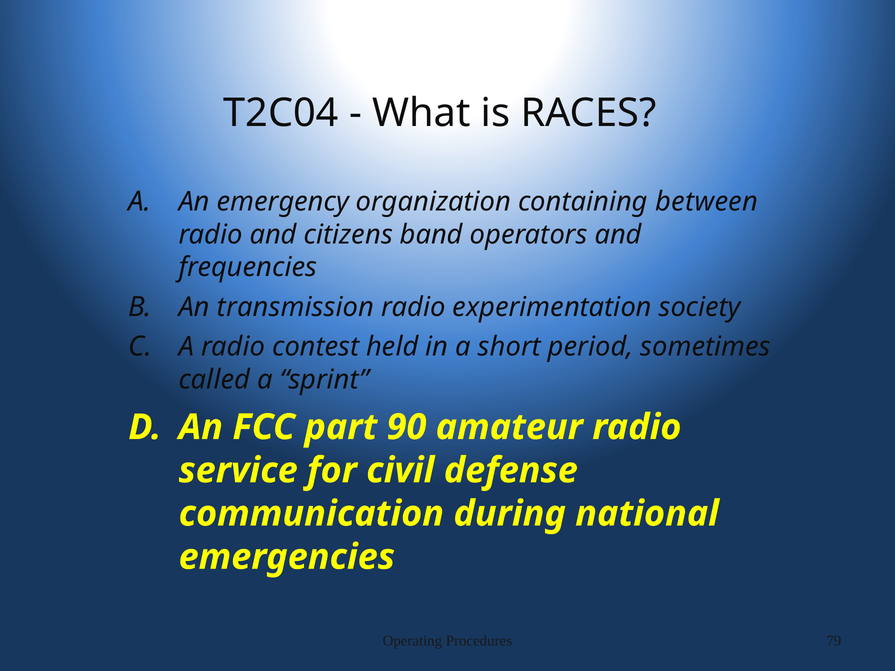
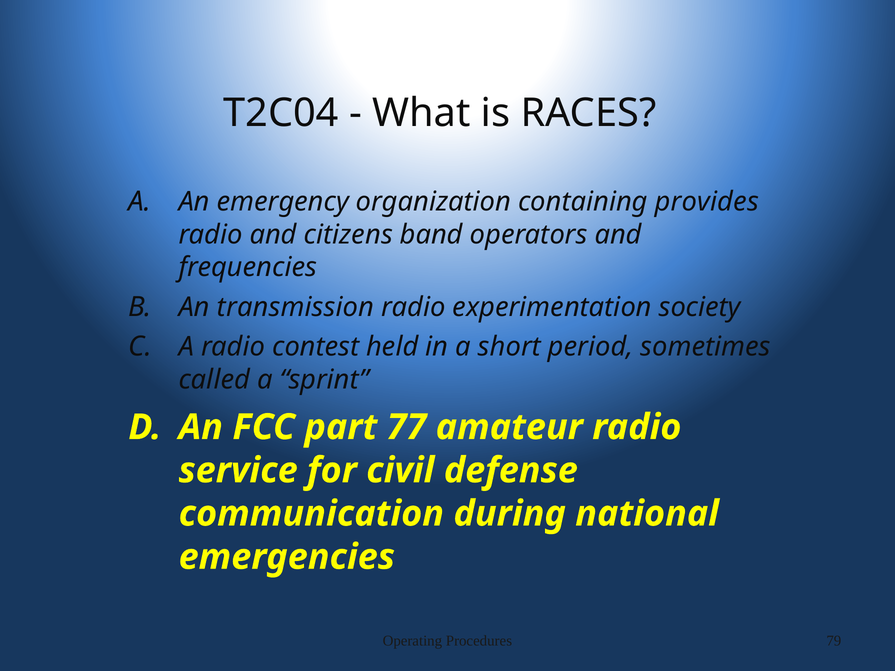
between: between -> provides (707, 202)
90: 90 -> 77 (407, 427)
